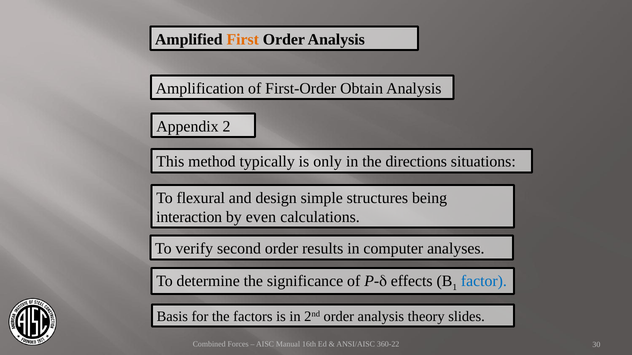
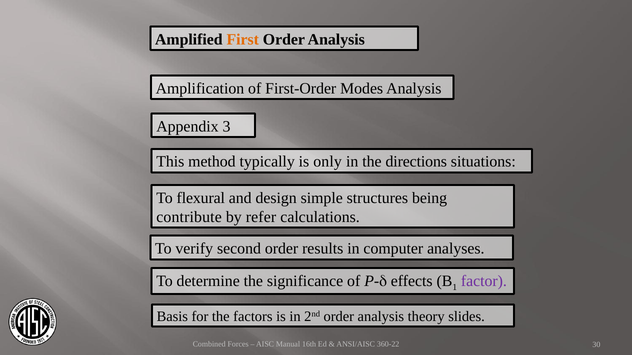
Obtain: Obtain -> Modes (362, 88)
2: 2 -> 3 (226, 127)
interaction: interaction -> contribute (189, 217)
even: even -> refer (261, 217)
factor colour: blue -> purple (484, 281)
